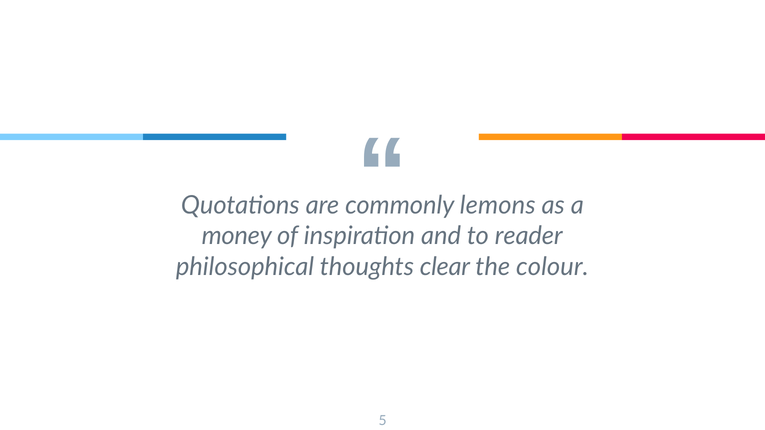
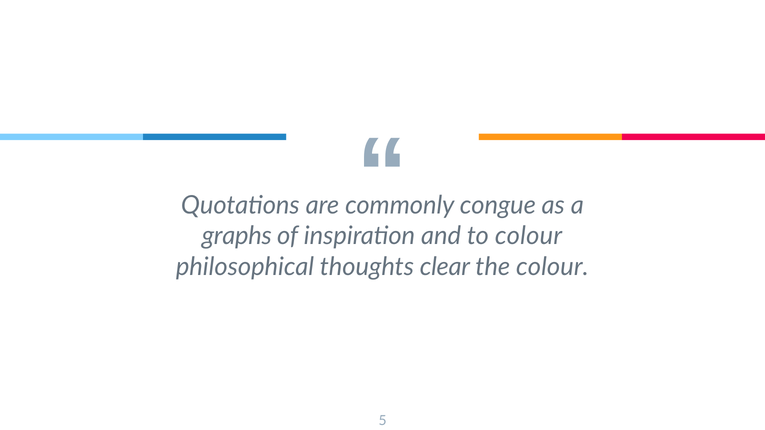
lemons: lemons -> congue (498, 206)
money: money -> graphs (237, 236)
to reader: reader -> colour (529, 236)
